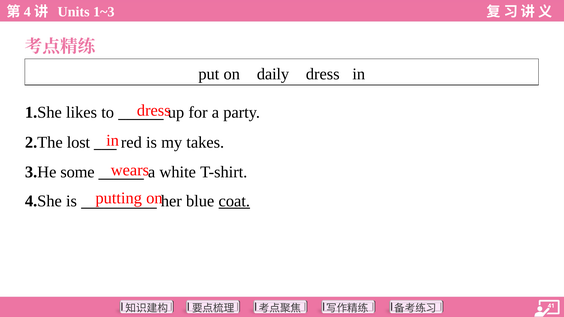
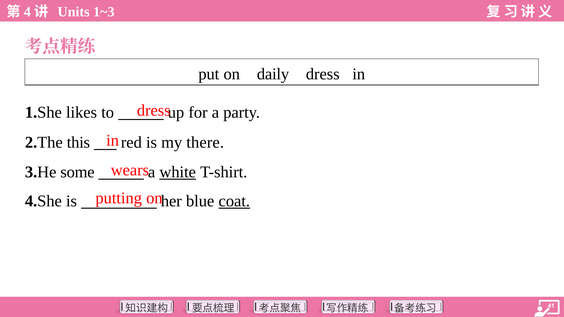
lost: lost -> this (78, 142)
takes: takes -> there (205, 142)
white underline: none -> present (178, 172)
